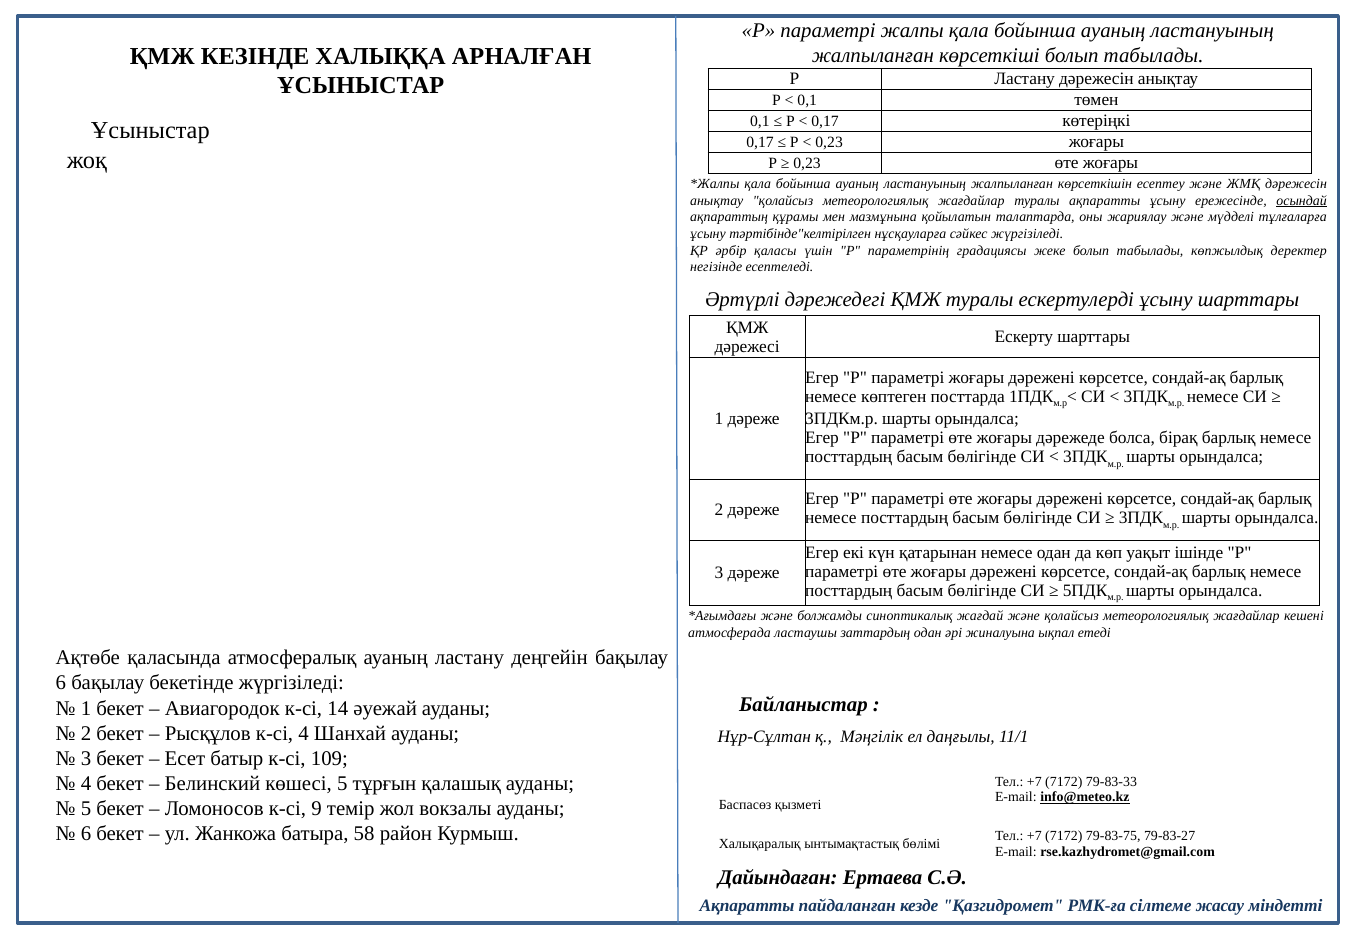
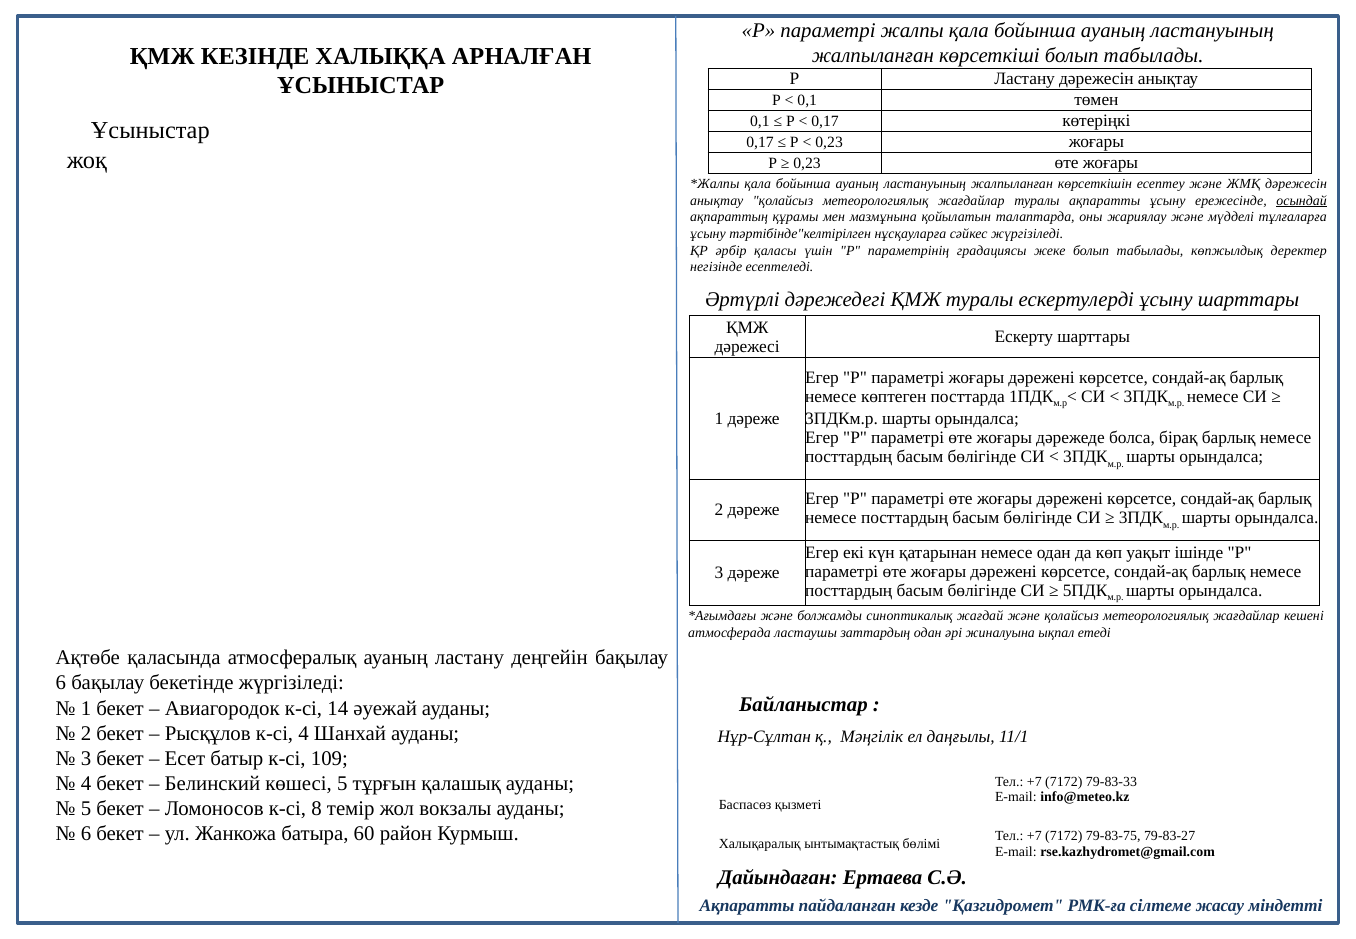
info@meteo.kz underline: present -> none (1085, 797)
9: 9 -> 8 (316, 808)
58: 58 -> 60 (364, 833)
